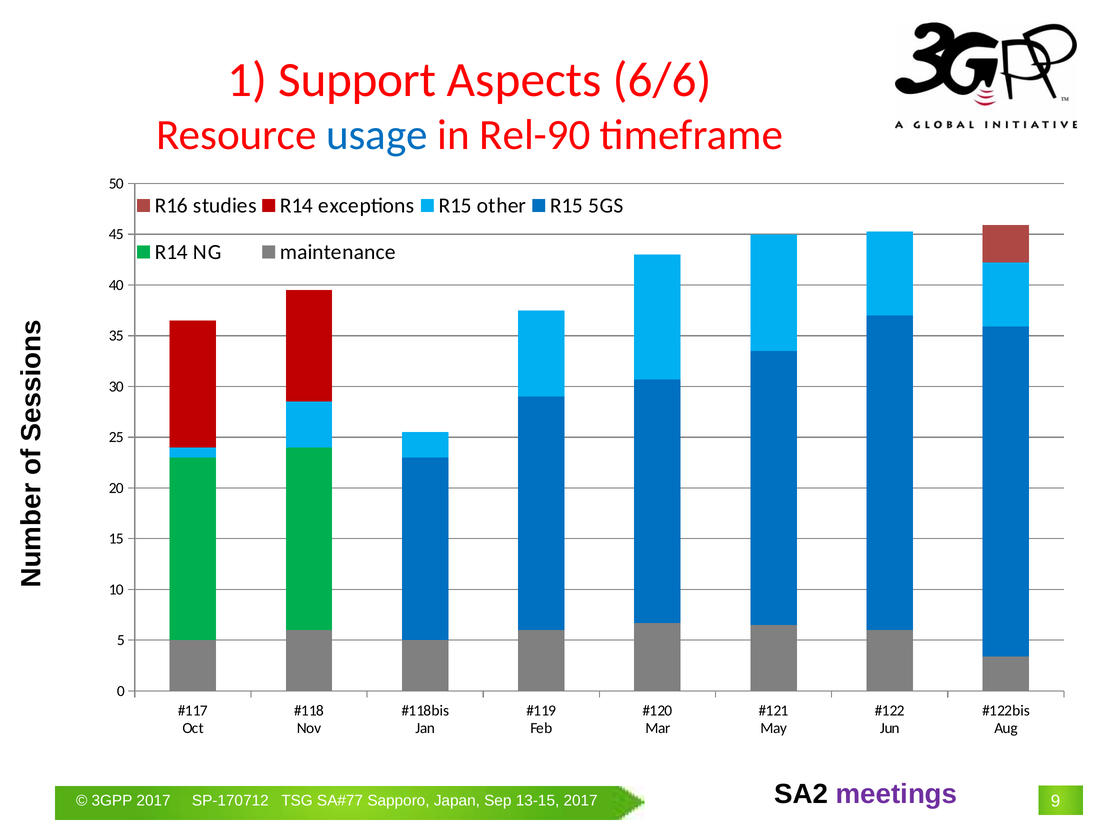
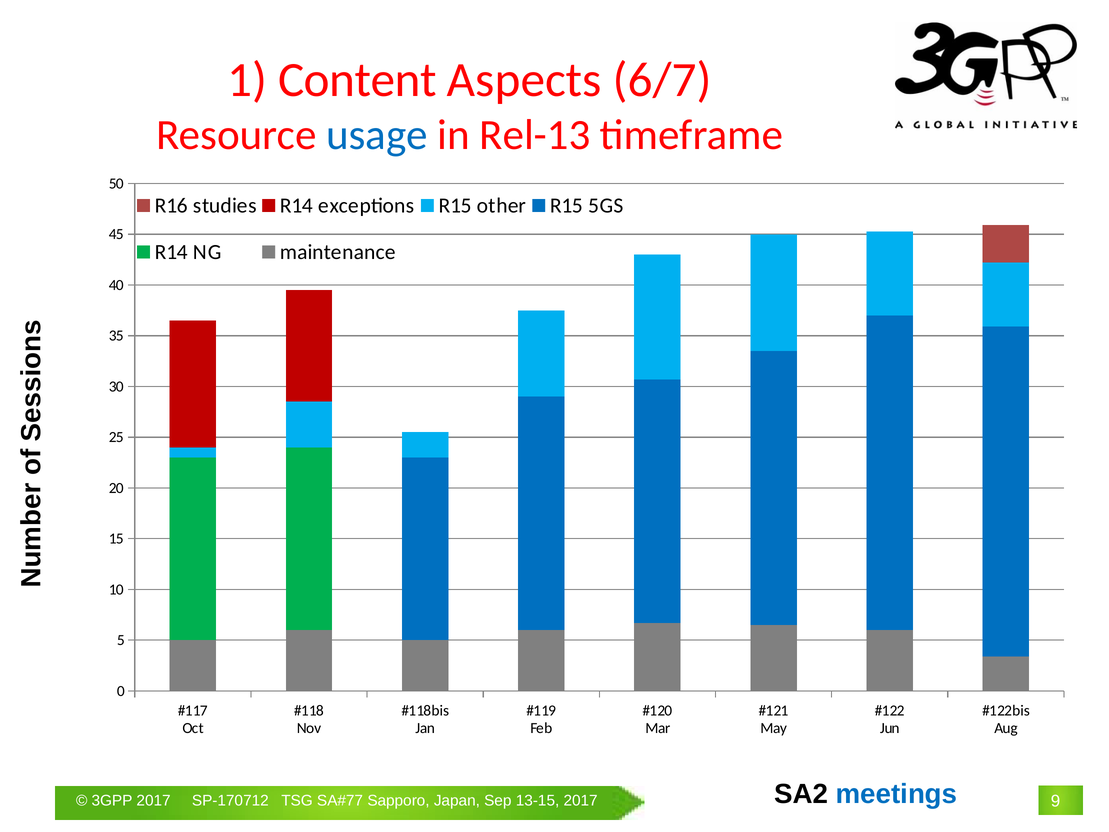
Support: Support -> Content (357, 80)
6/6: 6/6 -> 6/7 (662, 80)
Rel-90: Rel-90 -> Rel-13 (535, 135)
meetings colour: purple -> blue (896, 794)
